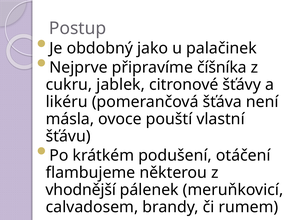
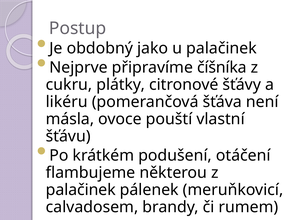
jablek: jablek -> plátky (121, 85)
vhodnější: vhodnější -> palačinek (81, 190)
